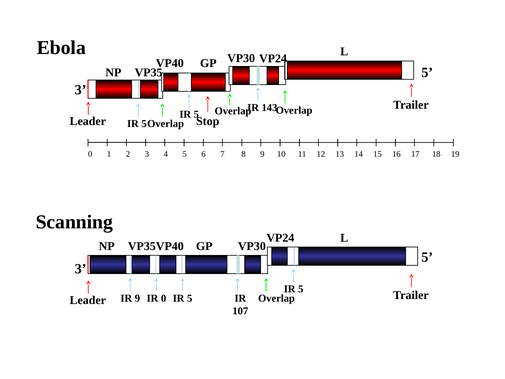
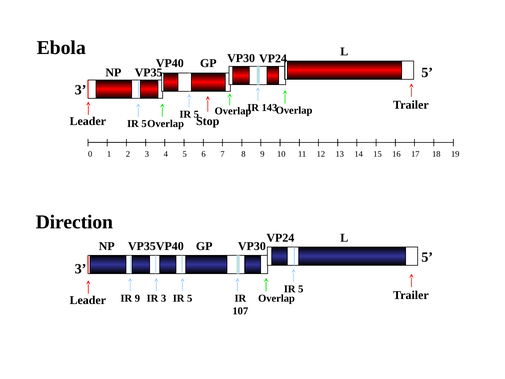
Scanning: Scanning -> Direction (74, 222)
IR 0: 0 -> 3 (164, 298)
